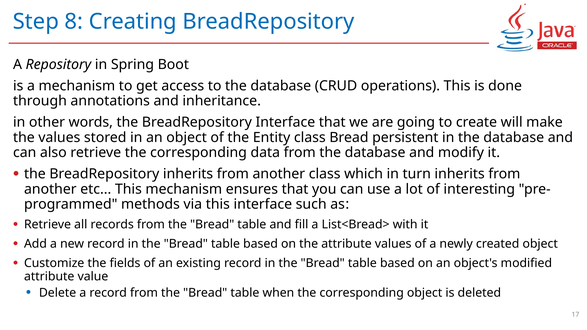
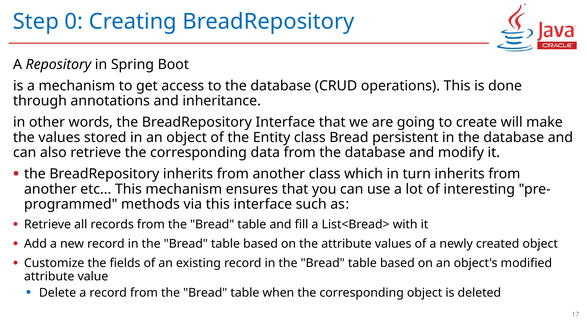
8: 8 -> 0 (74, 22)
